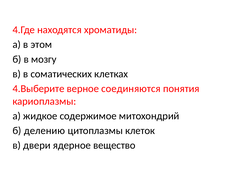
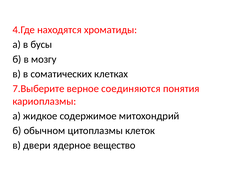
этом: этом -> бусы (41, 45)
4.Выберите: 4.Выберите -> 7.Выберите (38, 89)
делению: делению -> обычном (44, 131)
